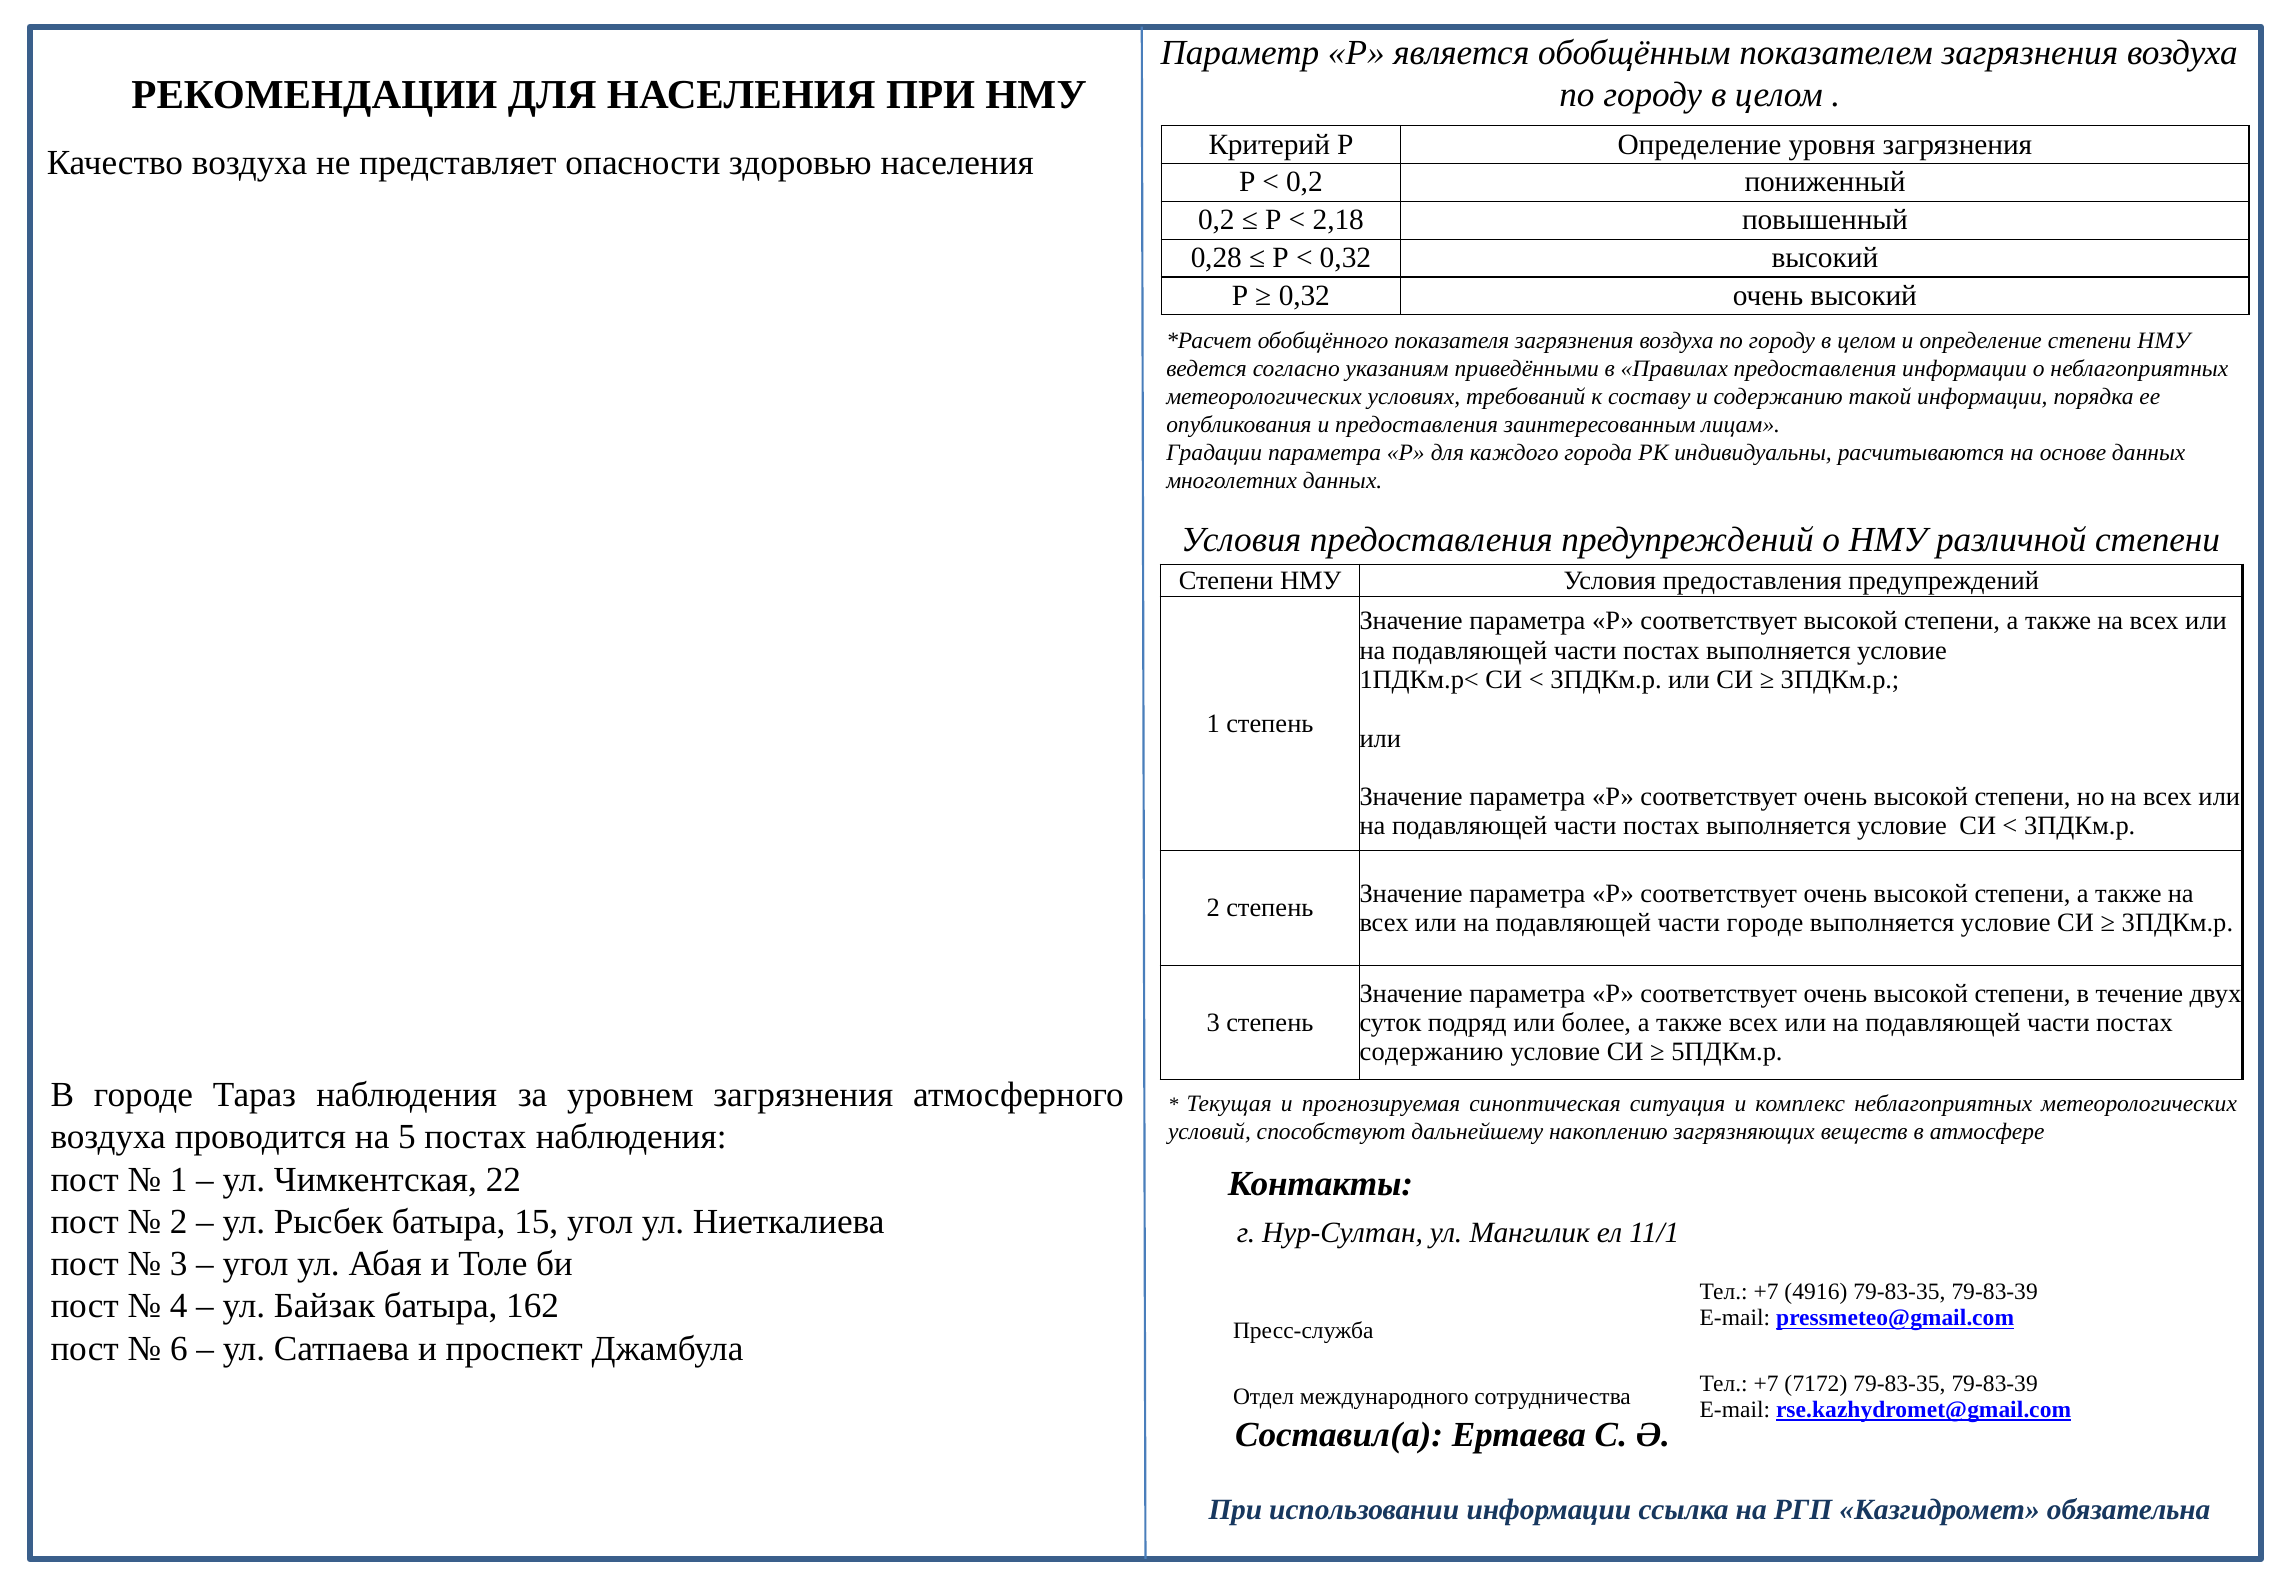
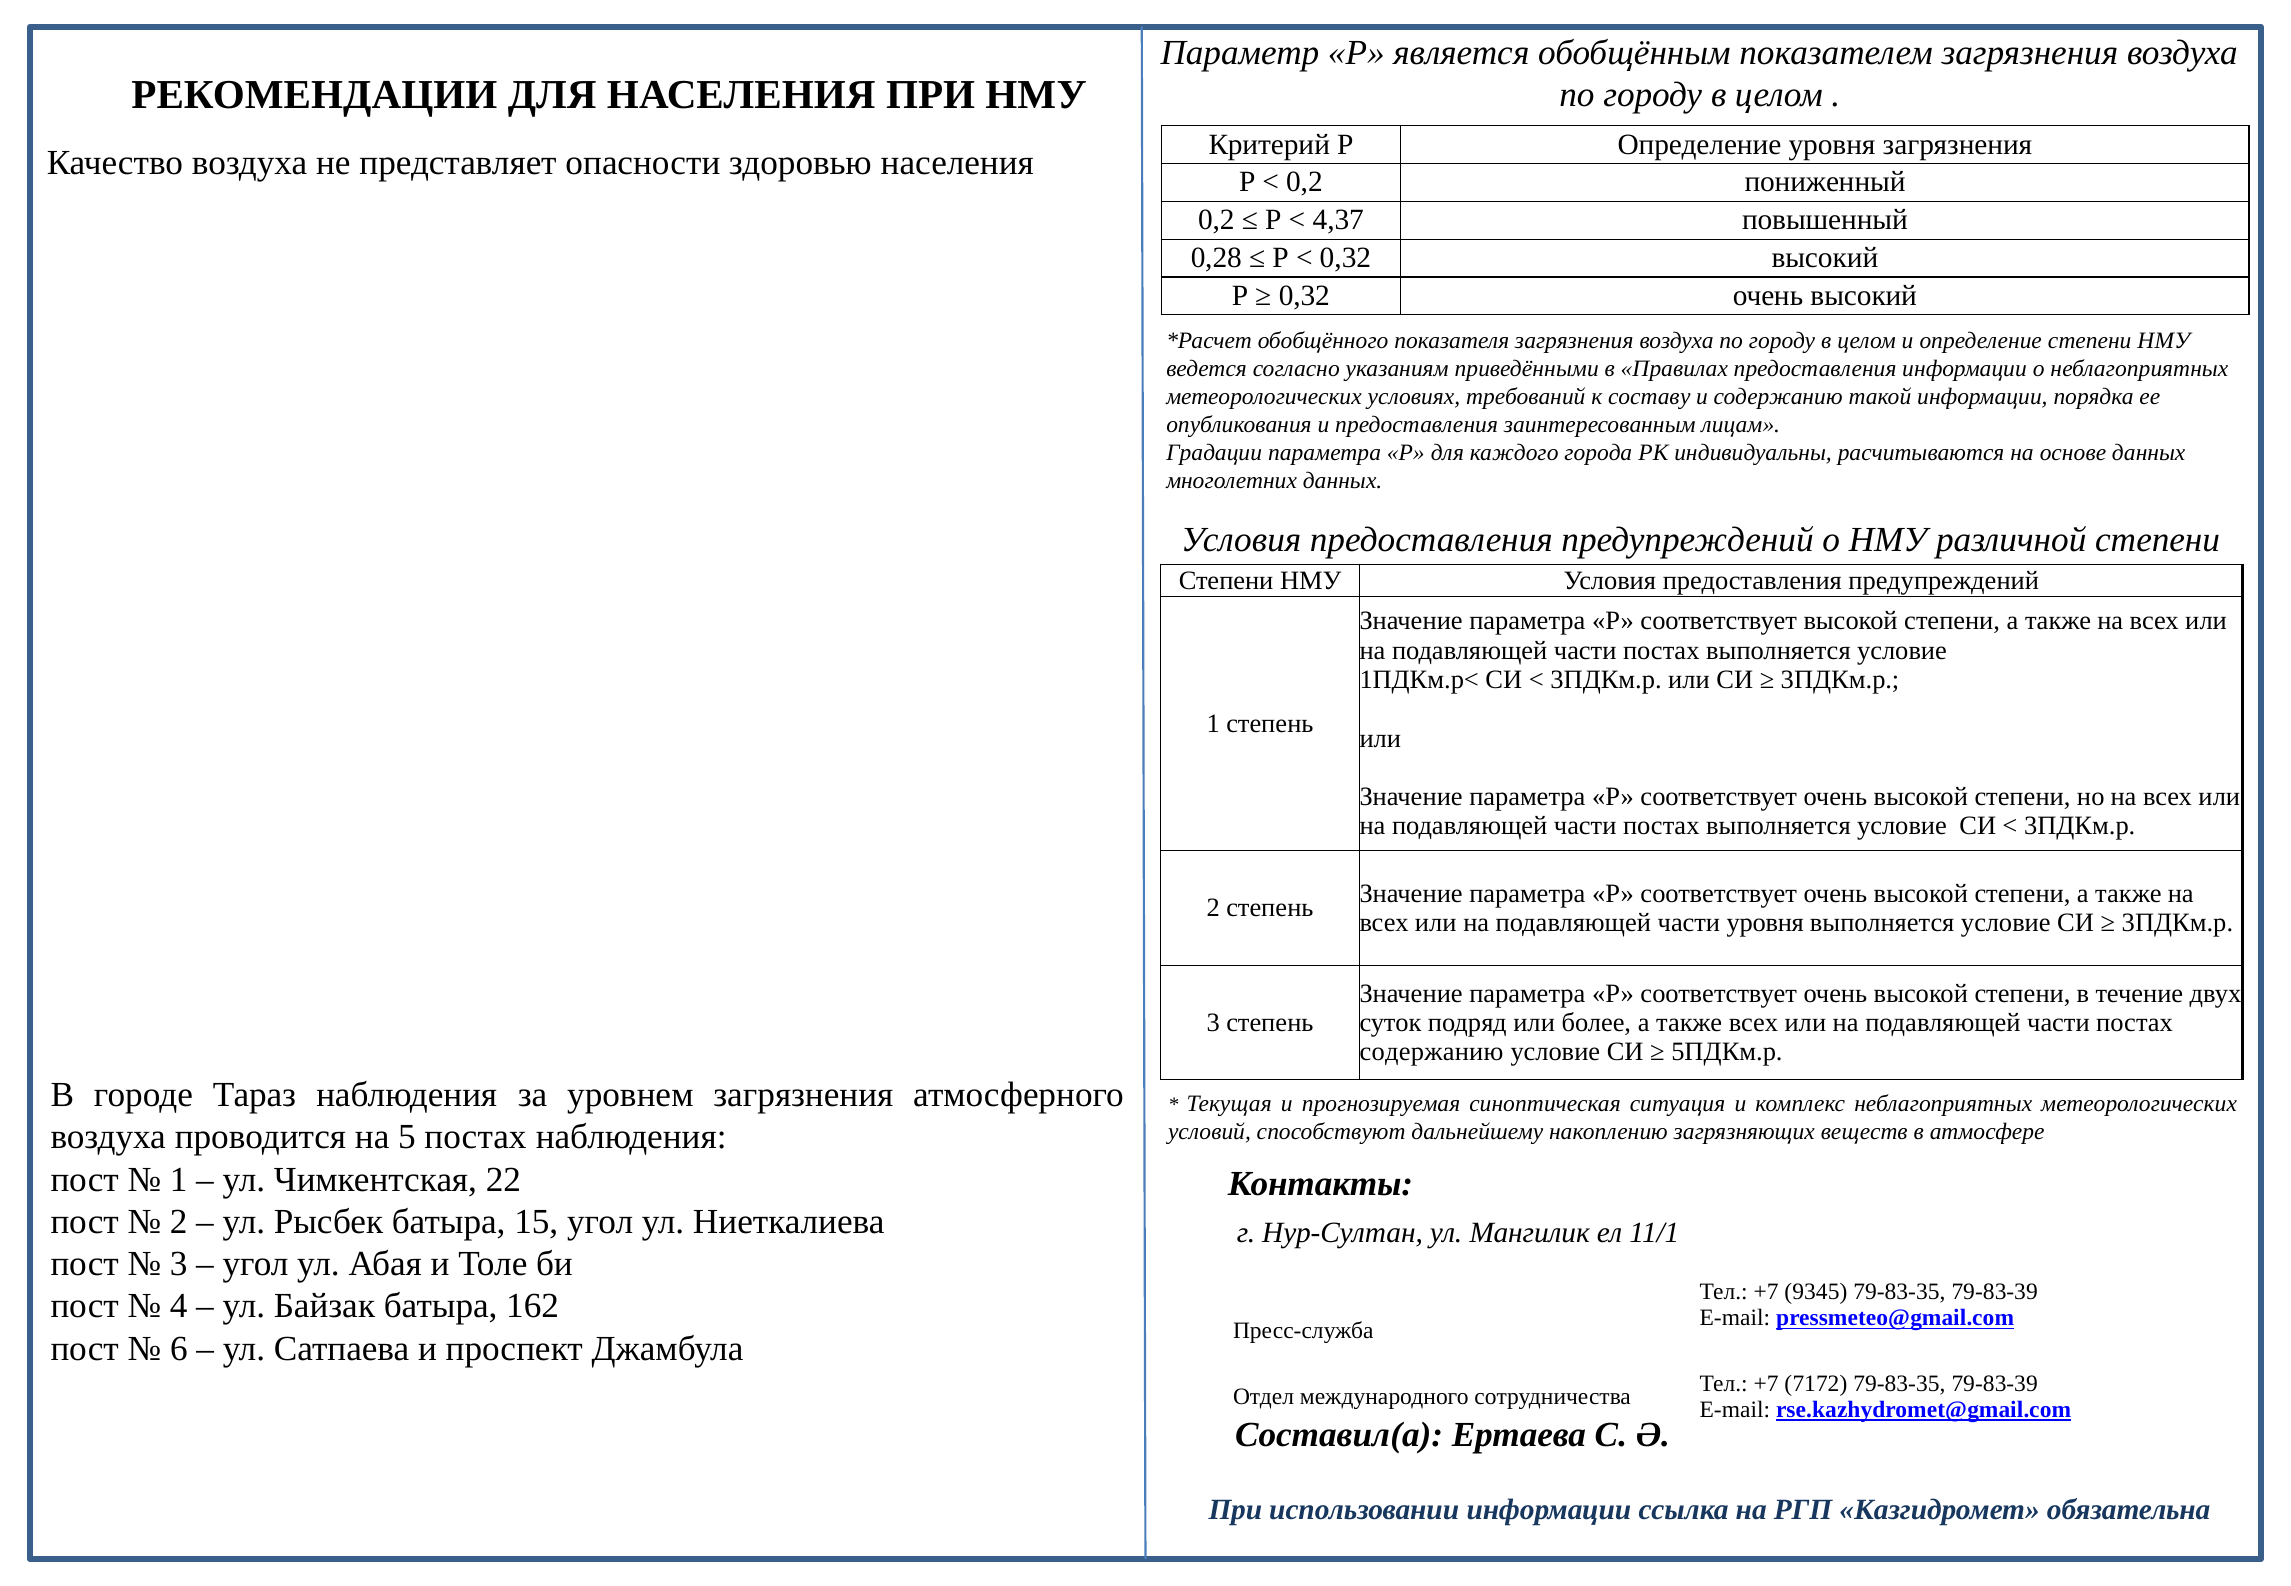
2,18: 2,18 -> 4,37 (1338, 220)
части городе: городе -> уровня (1765, 923)
4916: 4916 -> 9345 (1816, 1292)
